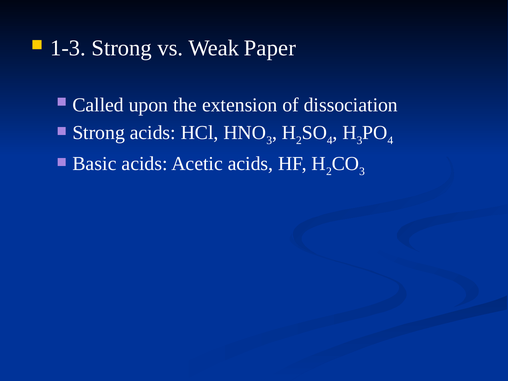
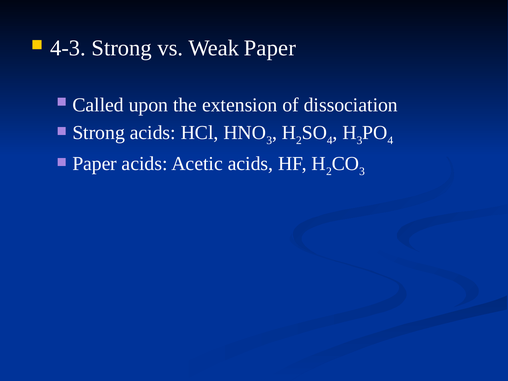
1-3: 1-3 -> 4-3 (68, 48)
Basic: Basic -> Paper (95, 164)
